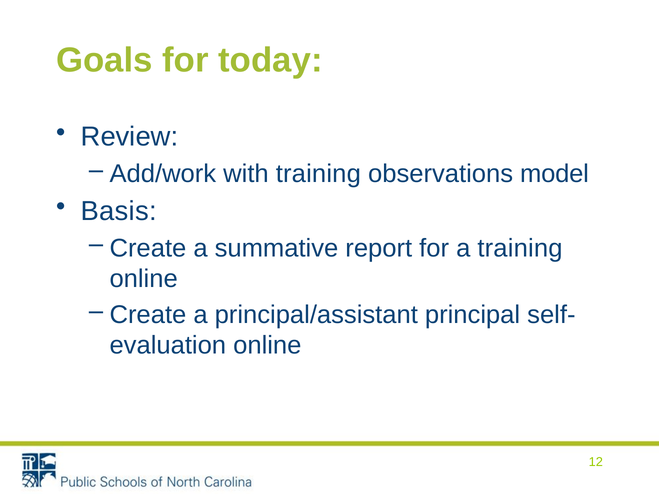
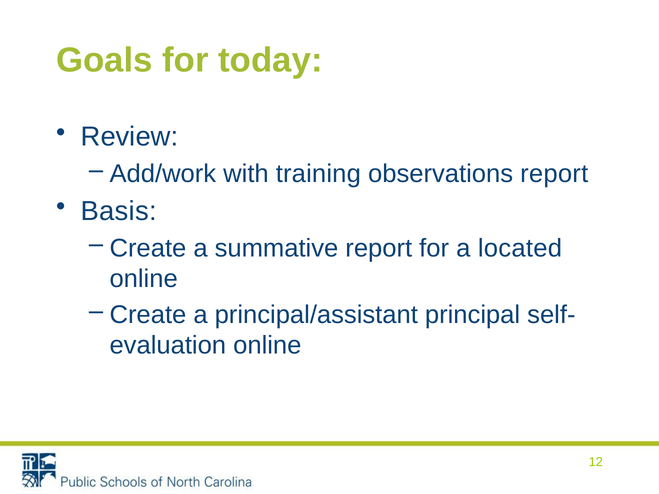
observations model: model -> report (554, 174)
a training: training -> located (520, 248)
